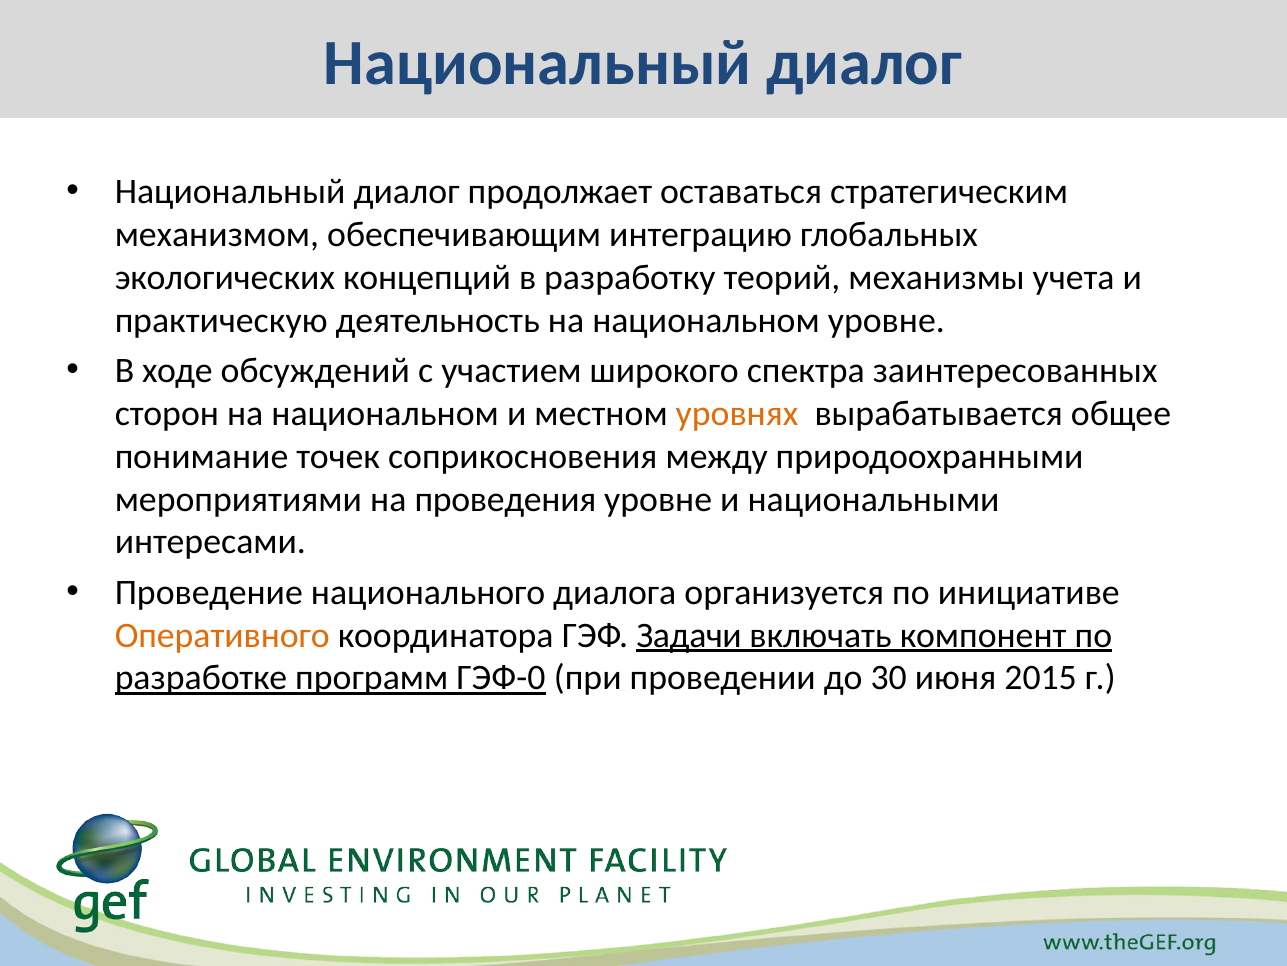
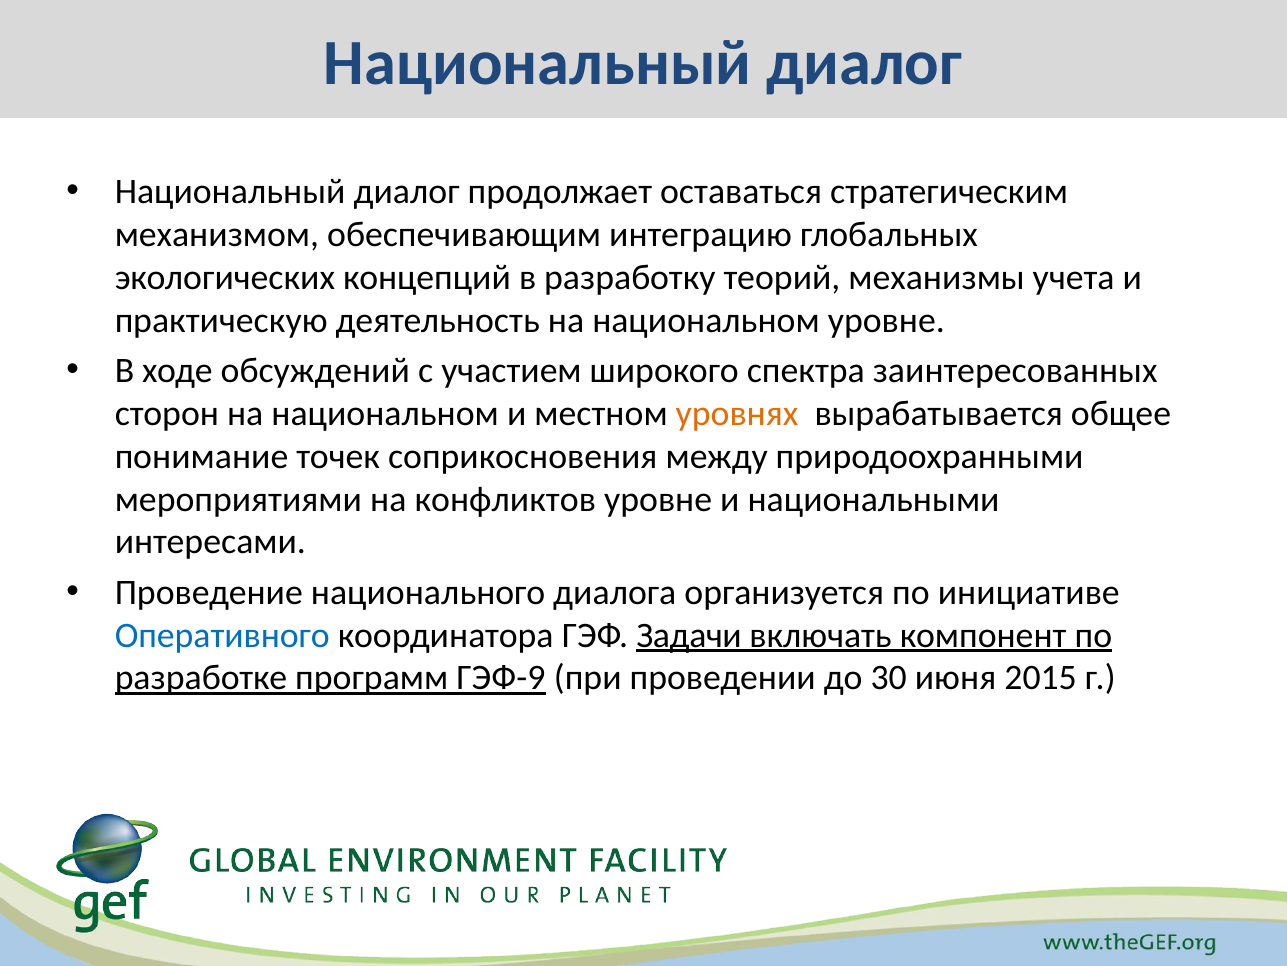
проведения: проведения -> конфликтов (505, 499)
Оперативного colour: orange -> blue (222, 635)
ГЭФ-0: ГЭФ-0 -> ГЭФ-9 (501, 678)
